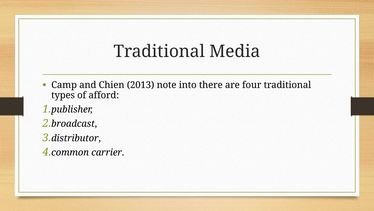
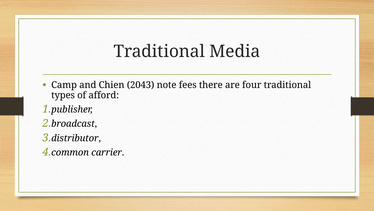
2013: 2013 -> 2043 (141, 85)
into: into -> fees (188, 85)
